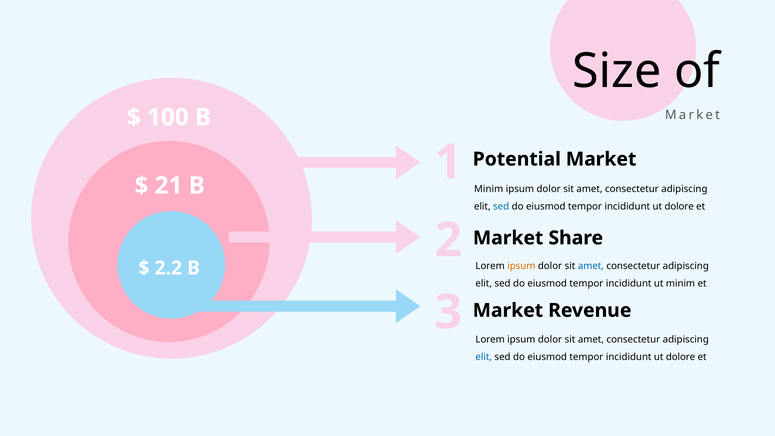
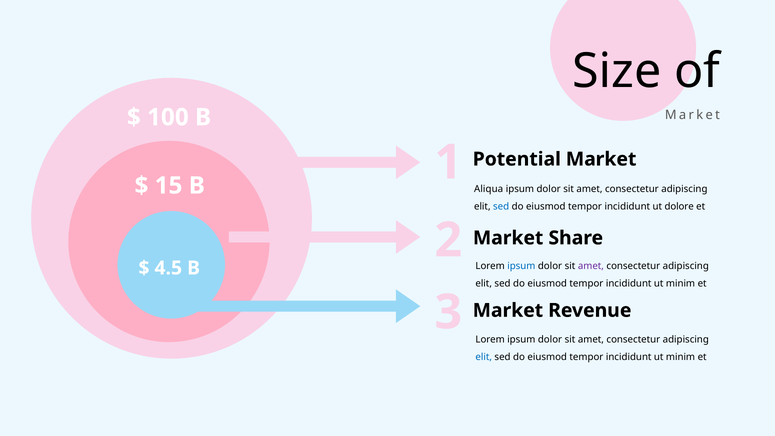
21: 21 -> 15 (169, 186)
Minim: Minim -> Aliqua (489, 189)
ipsum colour: orange -> blue (521, 266)
amet colour: blue -> purple (591, 266)
2.2: 2.2 -> 4.5 (168, 268)
dolore: dolore -> minim (681, 357)
